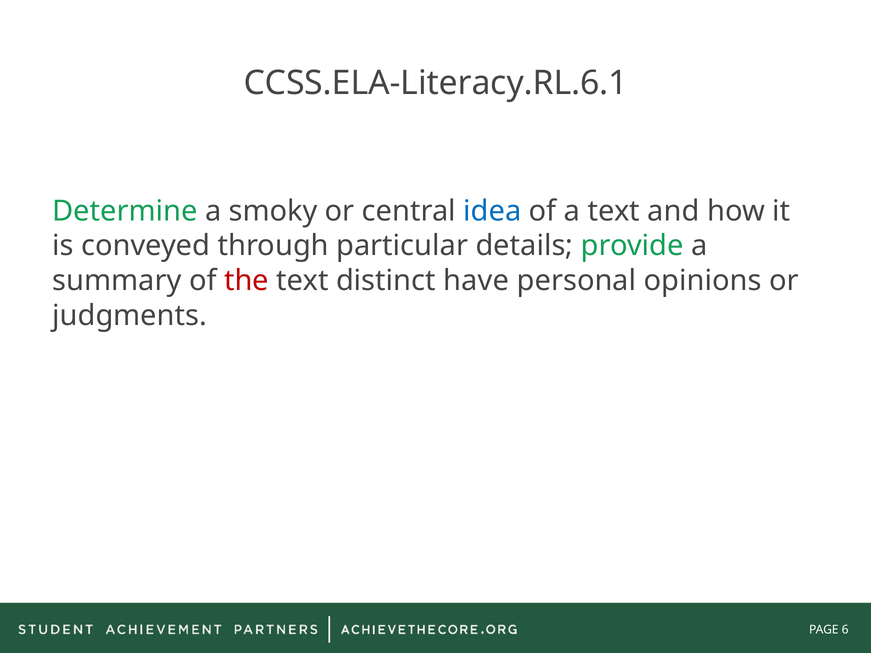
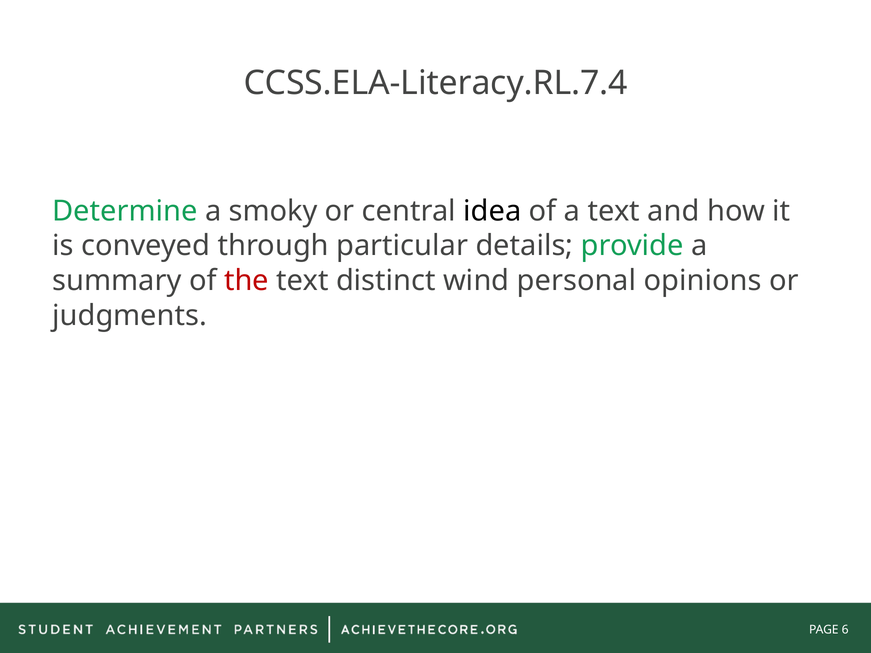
CCSS.ELA-Literacy.RL.6.1: CCSS.ELA-Literacy.RL.6.1 -> CCSS.ELA-Literacy.RL.7.4 (436, 83)
idea colour: blue -> black (492, 211)
have: have -> wind (476, 281)
